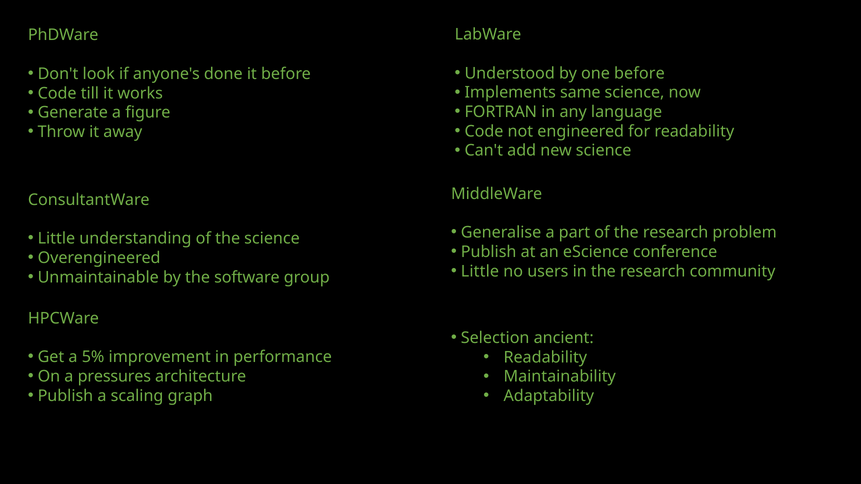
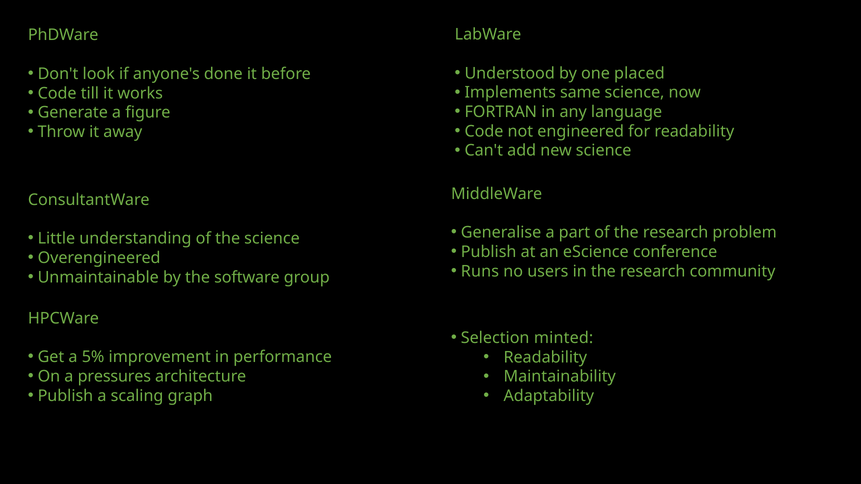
one before: before -> placed (639, 73)
Little: Little -> Runs (480, 271)
ancient: ancient -> minted (564, 338)
